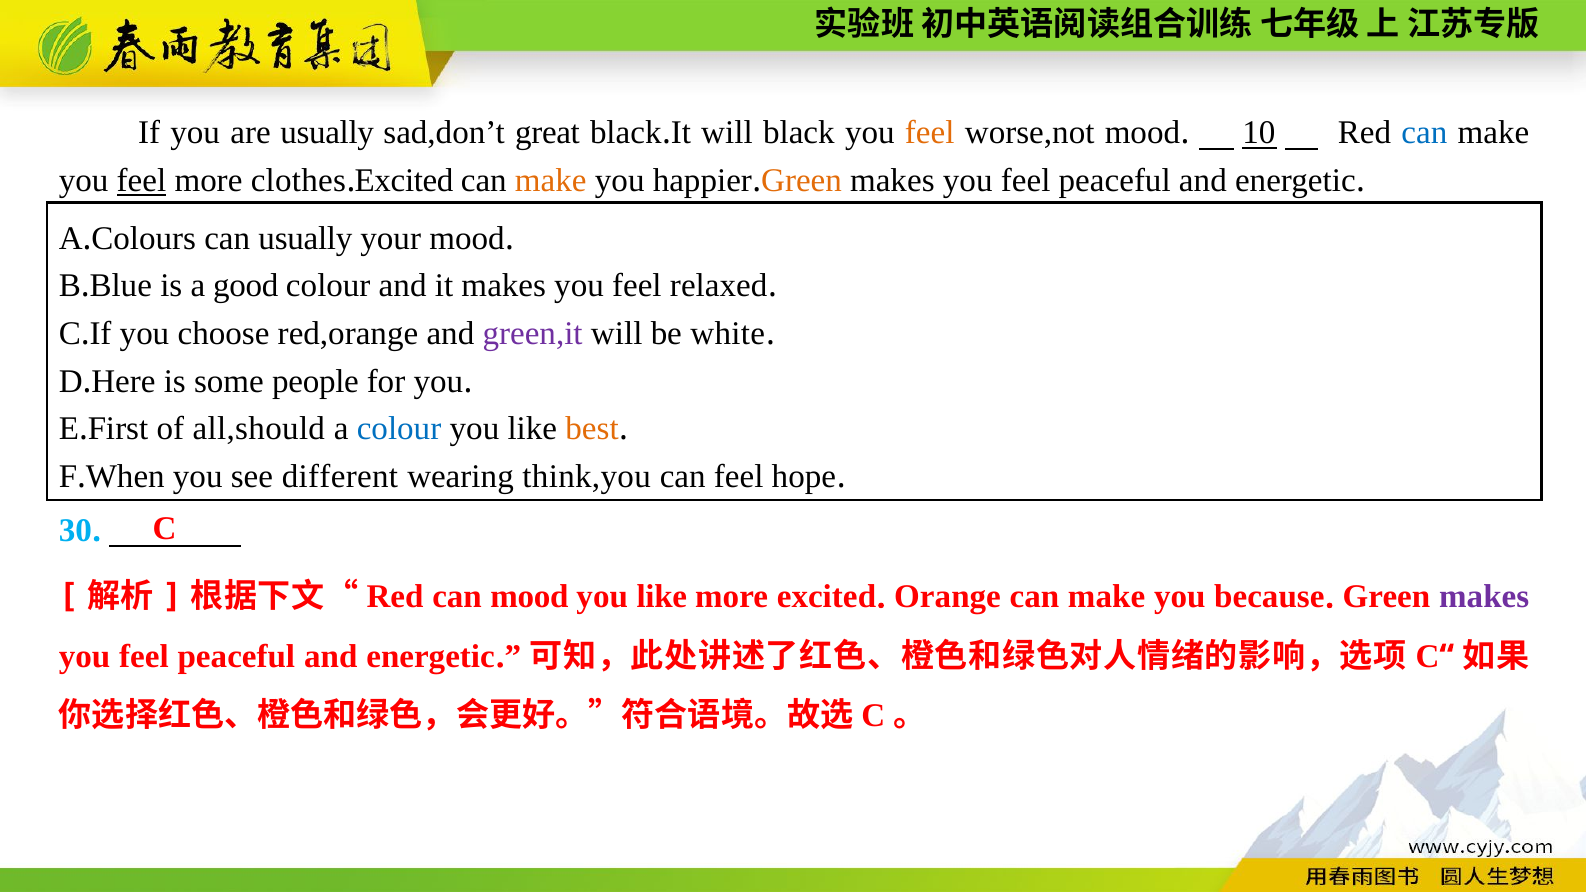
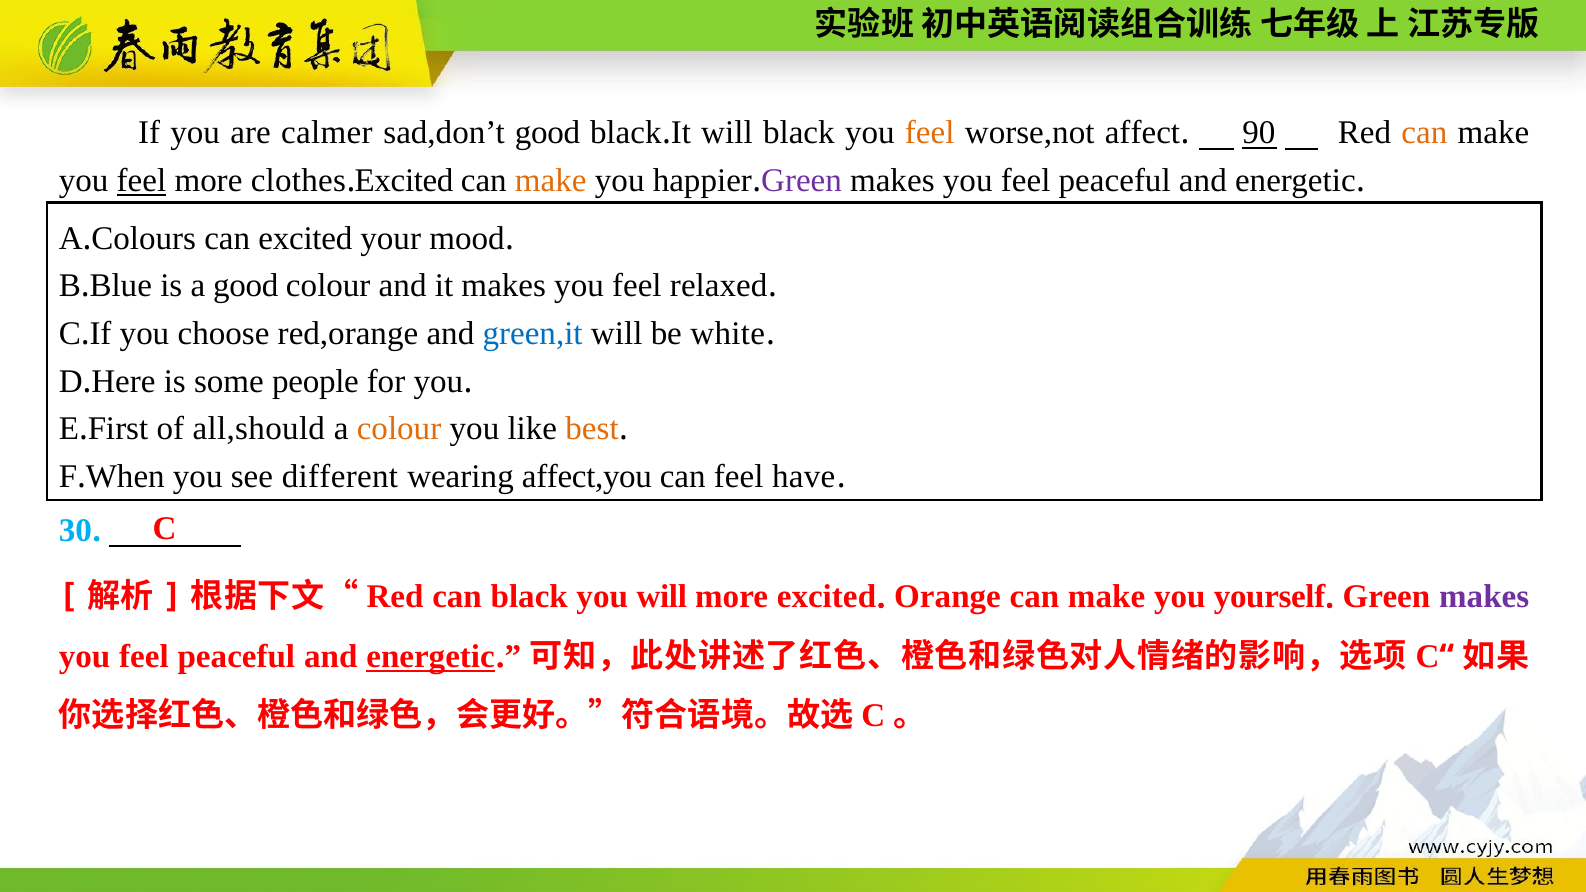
are usually: usually -> calmer (327, 133)
sad,don’t great: great -> good (548, 133)
worse,not mood: mood -> affect (1142, 133)
10: 10 -> 90 (1259, 133)
can colour: blue -> orange (1424, 133)
Green colour: orange -> purple (802, 181)
can usually: usually -> excited (305, 239)
green,it colour: purple -> blue (533, 334)
colour colour: blue -> orange (399, 429)
think,you: think,you -> affect,you (587, 476)
hope: hope -> have (804, 476)
can mood: mood -> black (529, 597)
like: like -> will (662, 597)
because: because -> yourself (1270, 597)
energetic underline: none -> present (431, 657)
